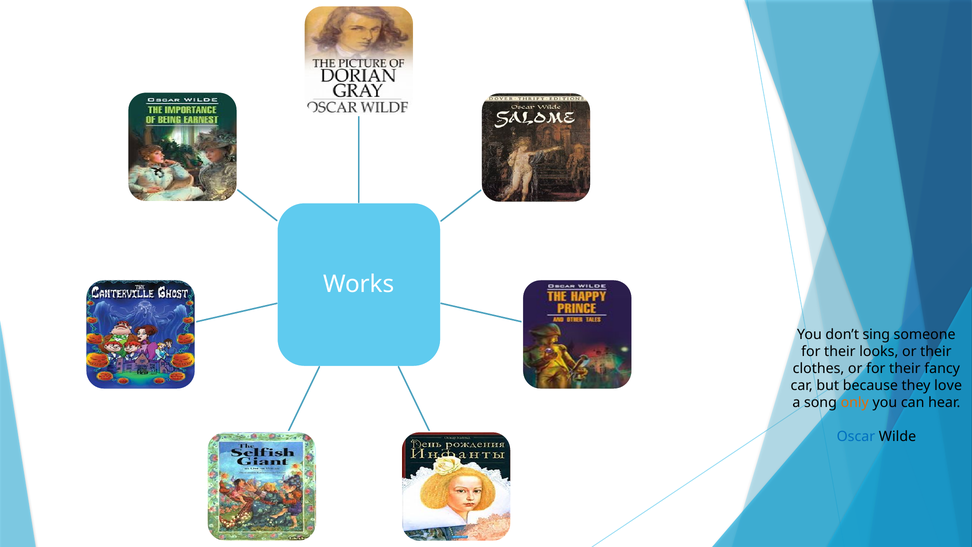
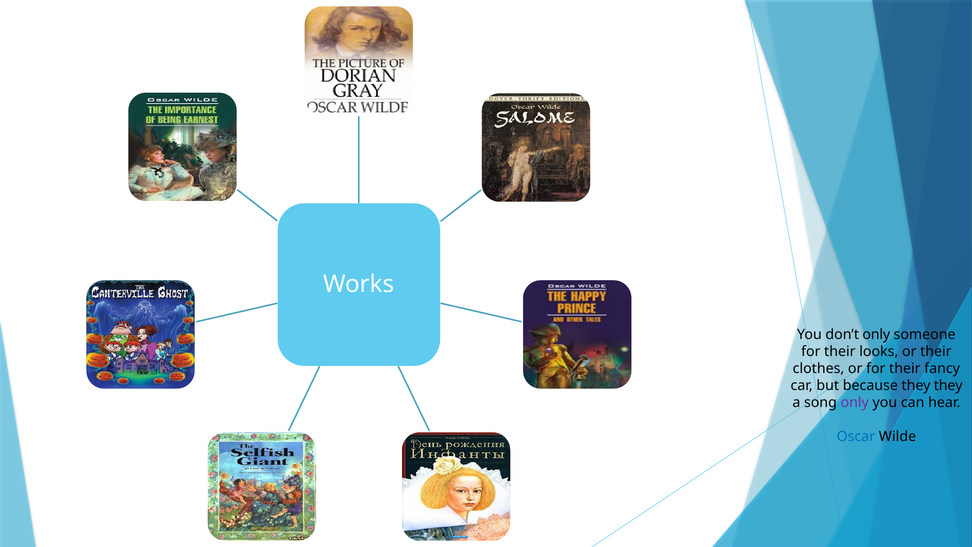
don’t sing: sing -> only (876, 334)
they love: love -> they (948, 385)
only colour: orange -> purple (855, 402)
